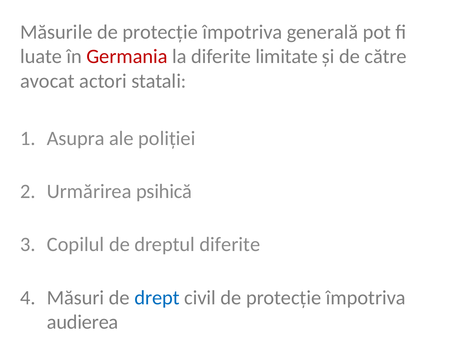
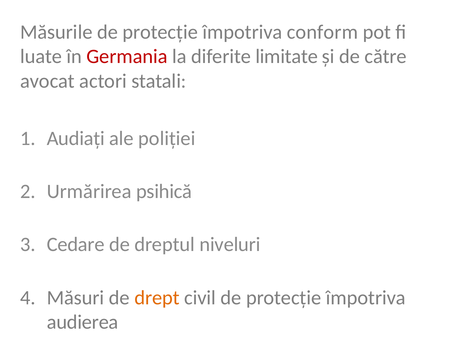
generală: generală -> conform (322, 32)
Asupra: Asupra -> Audiați (76, 139)
Copilul: Copilul -> Cedare (76, 245)
dreptul diferite: diferite -> niveluri (230, 245)
drept colour: blue -> orange (157, 298)
